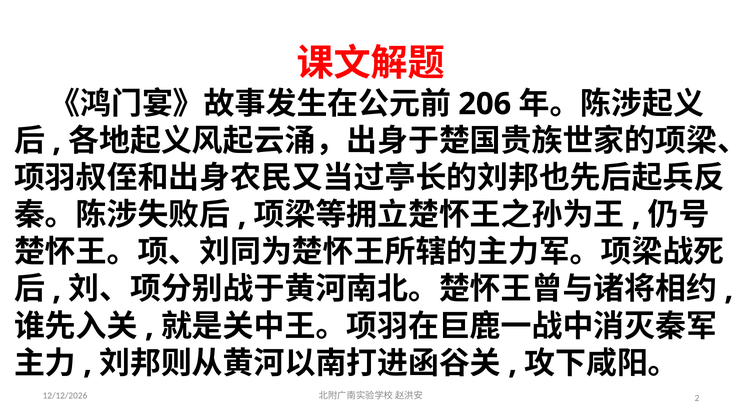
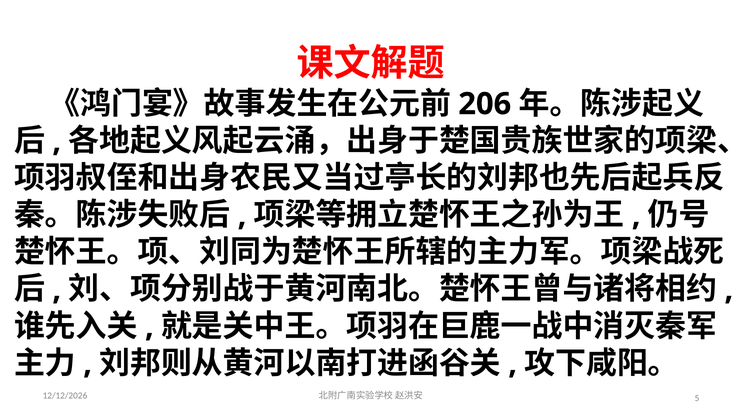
2: 2 -> 5 (697, 398)
